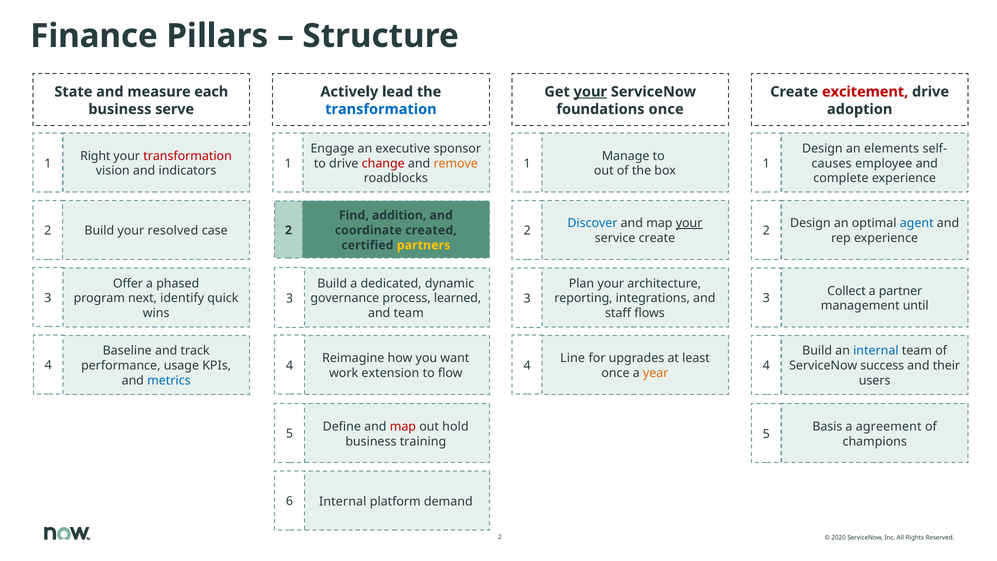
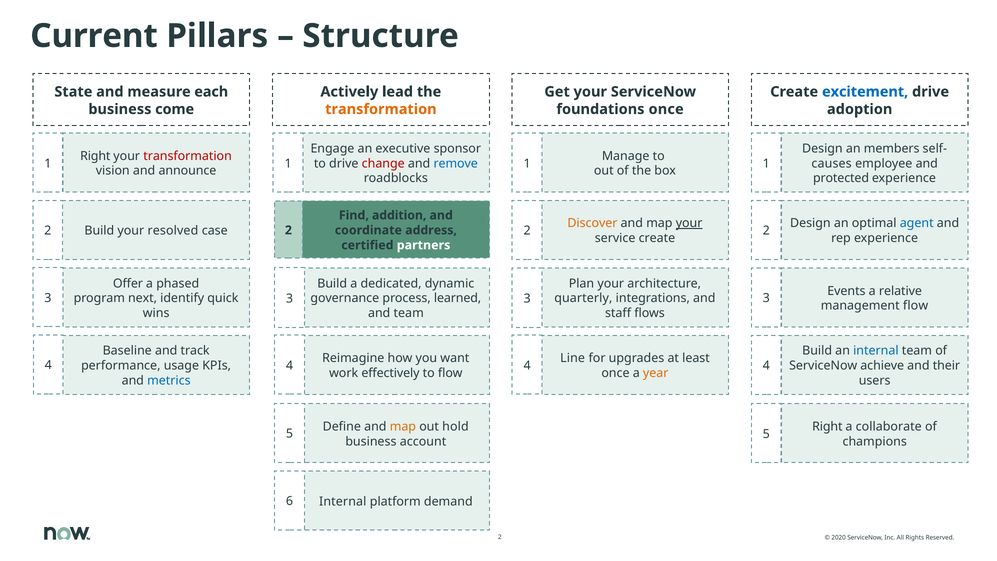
Finance: Finance -> Current (94, 36)
your underline: present -> none (590, 92)
excitement colour: red -> blue (865, 92)
serve: serve -> come (175, 109)
transformation colour: blue -> orange (381, 109)
elements: elements -> members (892, 148)
remove colour: orange -> blue (456, 163)
indicators: indicators -> announce (187, 171)
complete: complete -> protected (841, 178)
Discover colour: blue -> orange (592, 223)
created: created -> address (431, 230)
partners colour: yellow -> white (424, 245)
Collect: Collect -> Events (846, 291)
partner: partner -> relative (900, 291)
reporting: reporting -> quarterly (583, 298)
management until: until -> flow (916, 306)
success: success -> achieve (882, 366)
extension: extension -> effectively (390, 373)
map colour: red -> orange (403, 426)
Basis: Basis -> Right (827, 426)
agreement: agreement -> collaborate (889, 426)
training: training -> account (423, 441)
